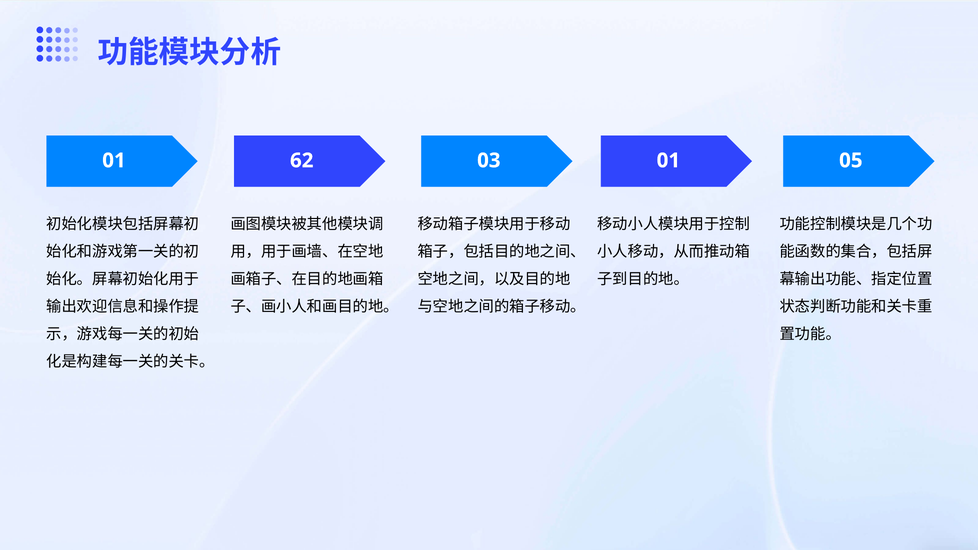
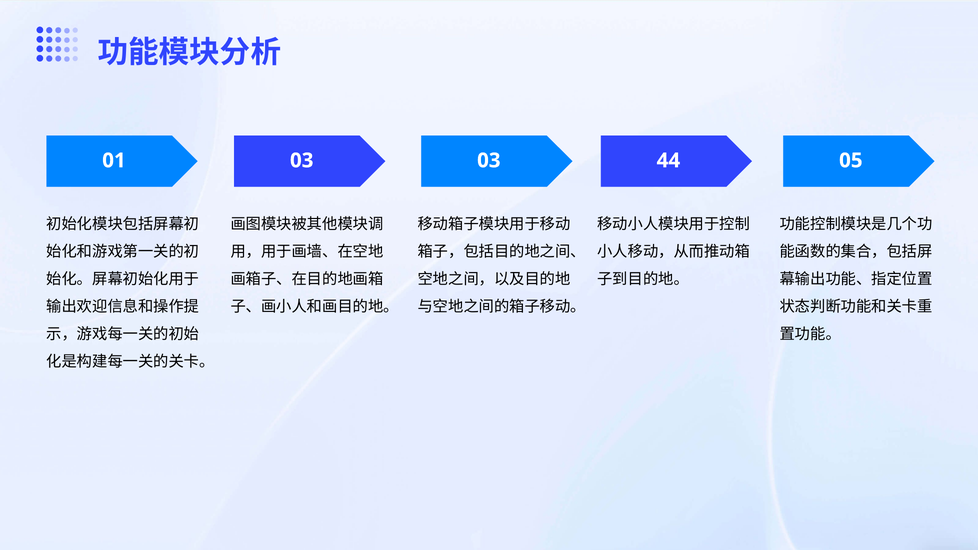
01 62: 62 -> 03 (302, 161)
03 01: 01 -> 44 (668, 161)
